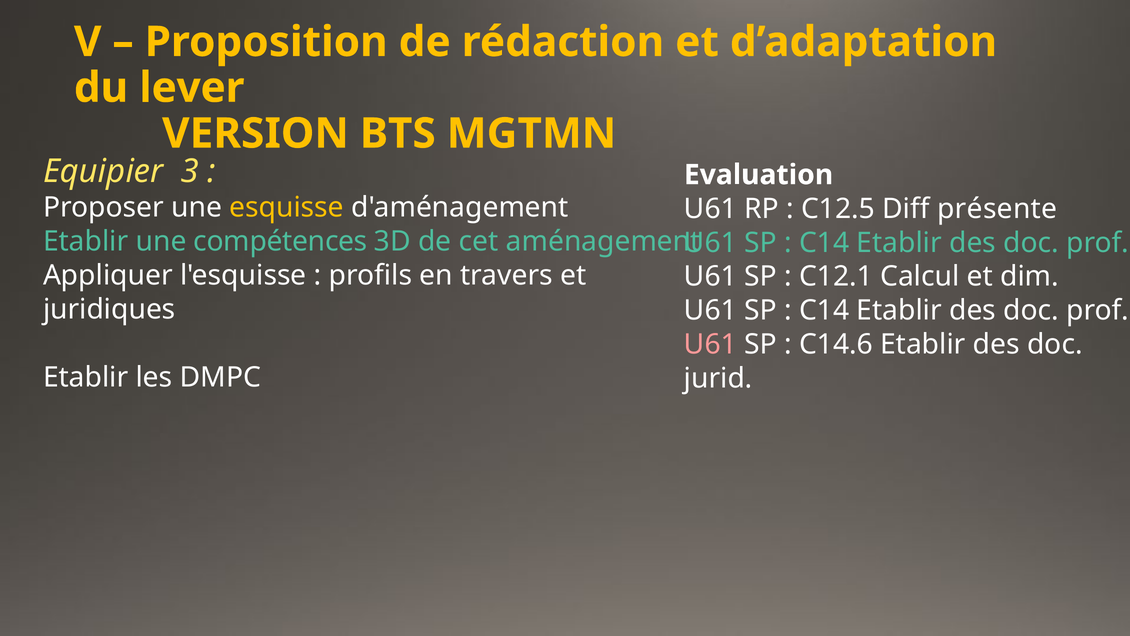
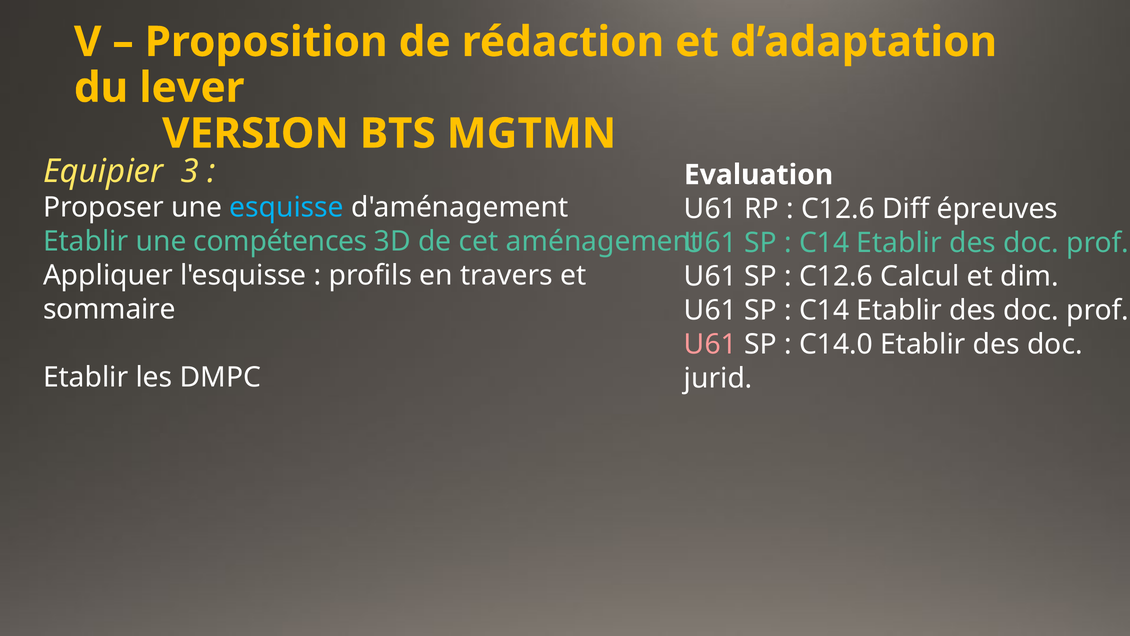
esquisse colour: yellow -> light blue (287, 208)
C12.5: C12.5 -> C12.6 (838, 209)
présente: présente -> épreuves (997, 209)
C12.1: C12.1 -> C12.6 (836, 276)
juridiques: juridiques -> sommaire (109, 309)
C14.6: C14.6 -> C14.0 (836, 344)
